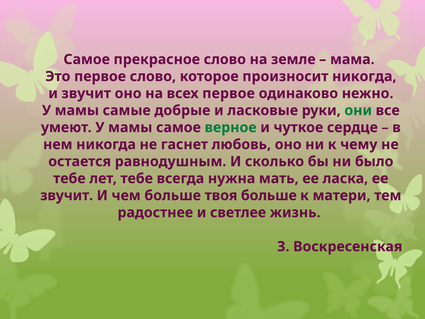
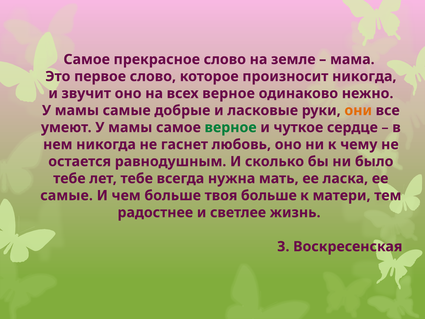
всех первое: первое -> верное (229, 93)
они colour: green -> orange (358, 110)
звучит: звучит -> самые (67, 195)
